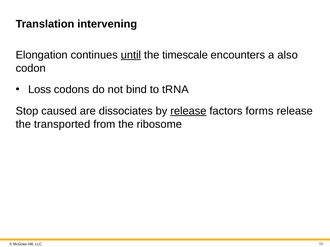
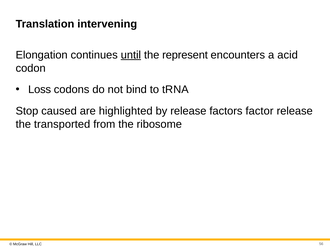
timescale: timescale -> represent (185, 55)
also: also -> acid (288, 55)
dissociates: dissociates -> highlighted (126, 111)
release underline: present -> none (188, 111)
forms: forms -> factor (260, 111)
